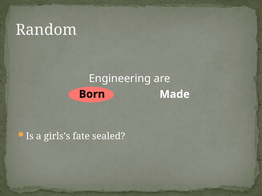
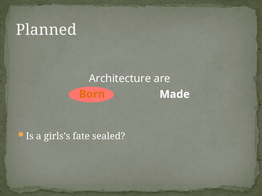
Random: Random -> Planned (46, 30)
Engineering: Engineering -> Architecture (120, 79)
Born colour: black -> orange (92, 94)
